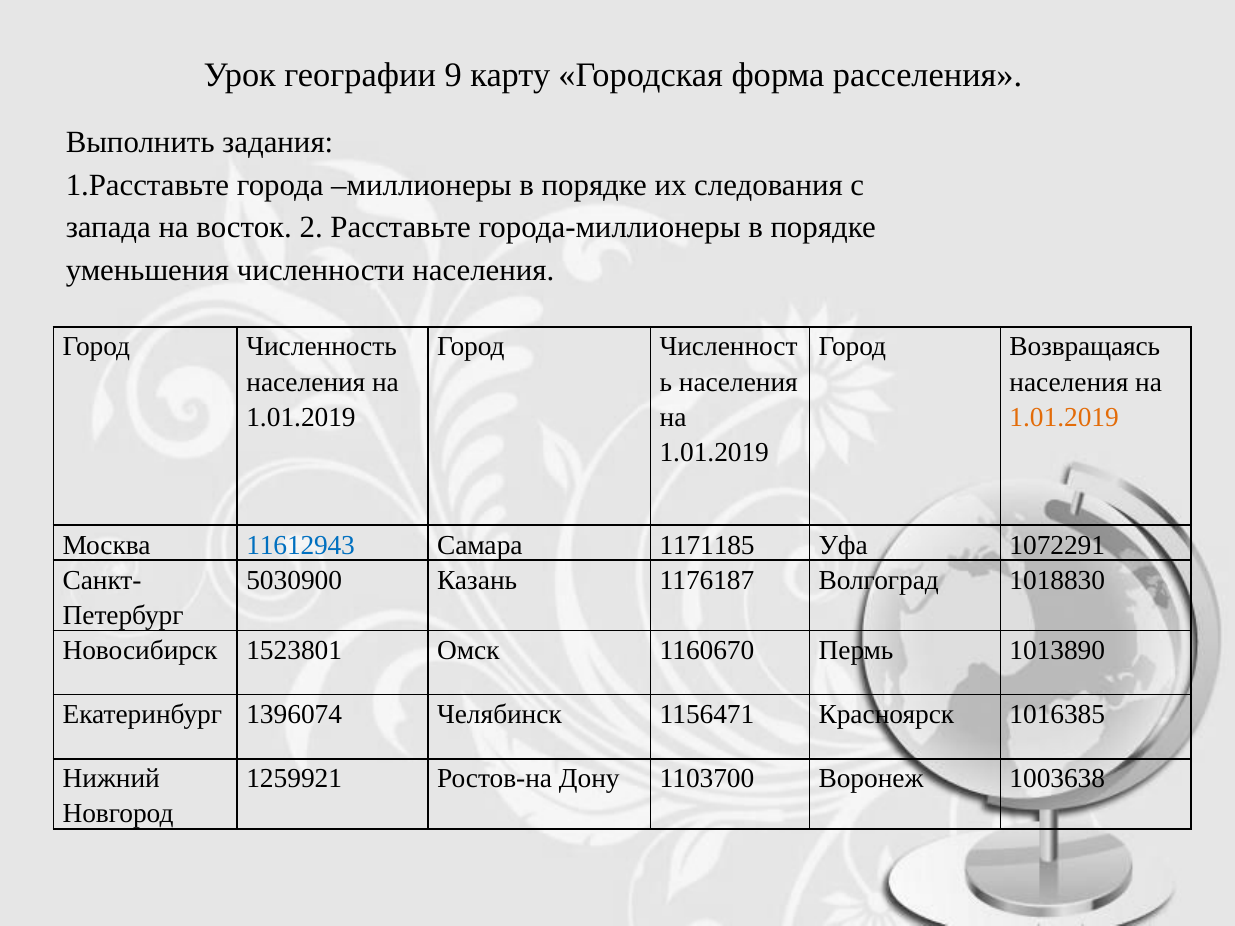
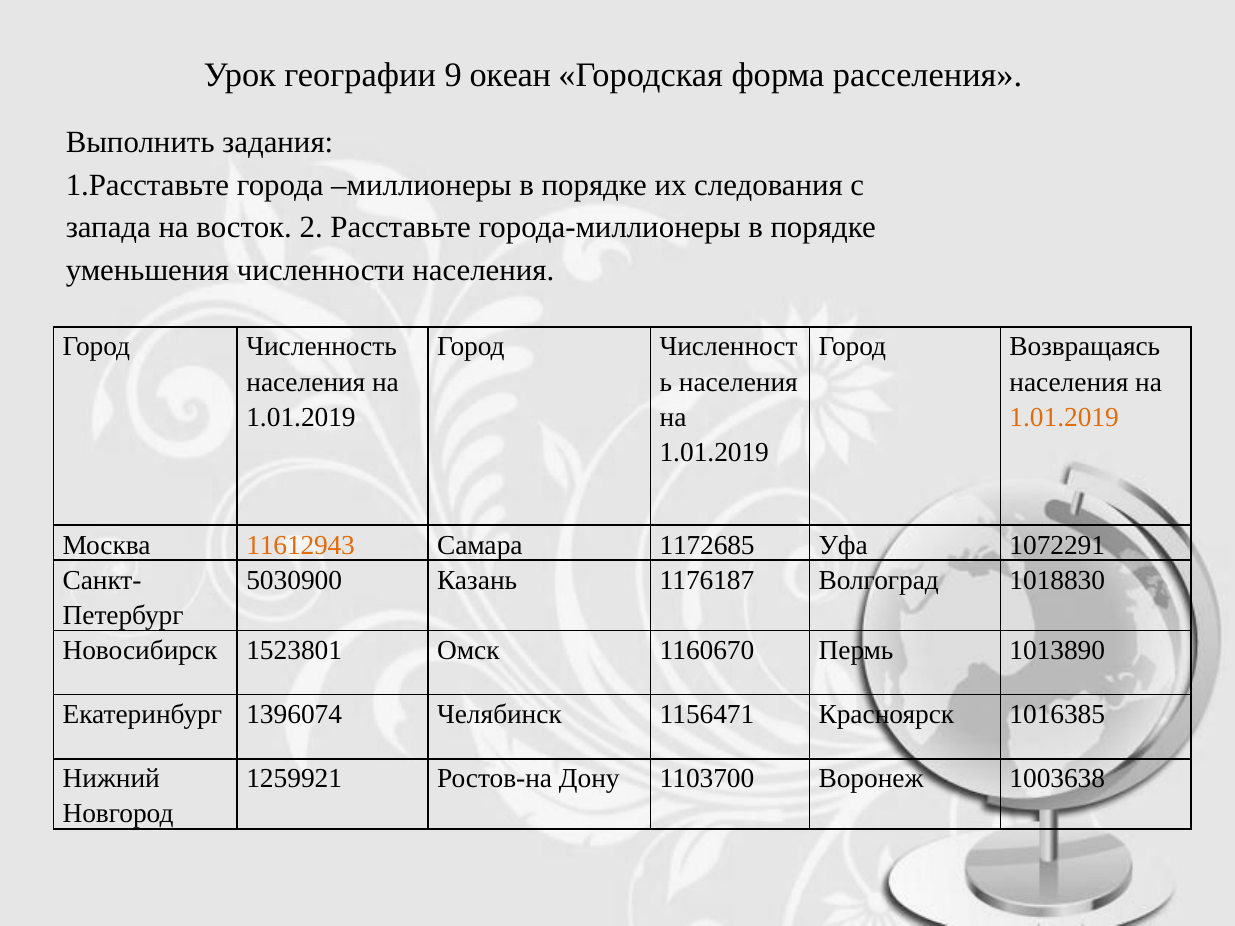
карту: карту -> океан (510, 75)
11612943 colour: blue -> orange (301, 545)
1171185: 1171185 -> 1172685 (707, 545)
